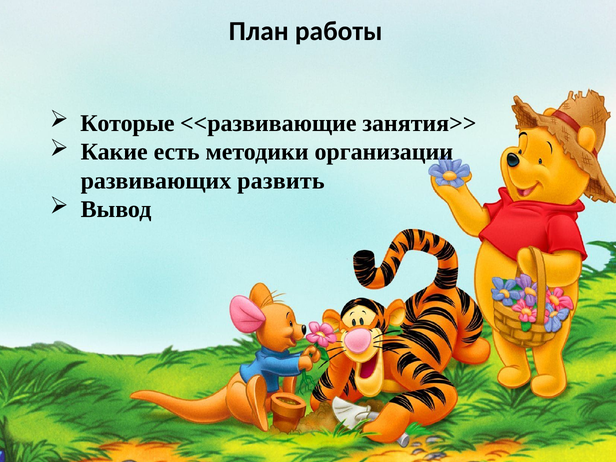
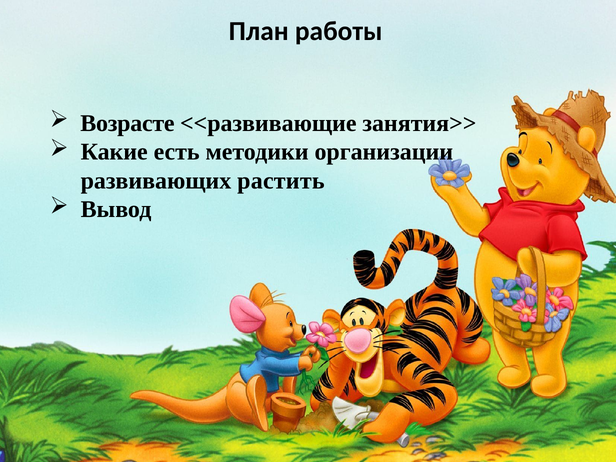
Которые: Которые -> Возрасте (127, 123)
развить: развить -> растить (281, 181)
